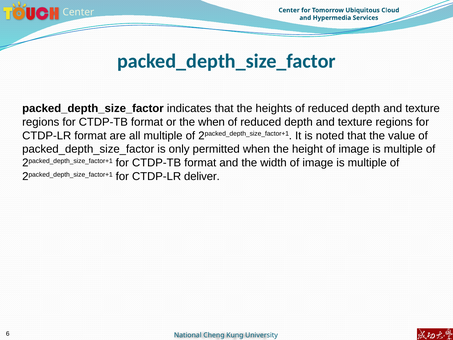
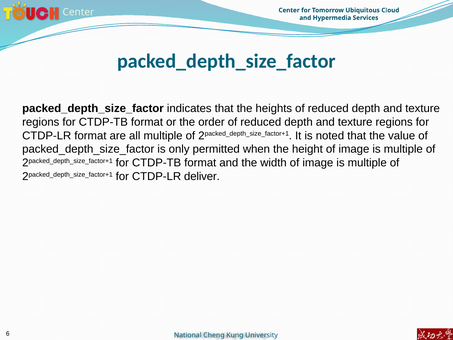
the when: when -> order (211, 122)
